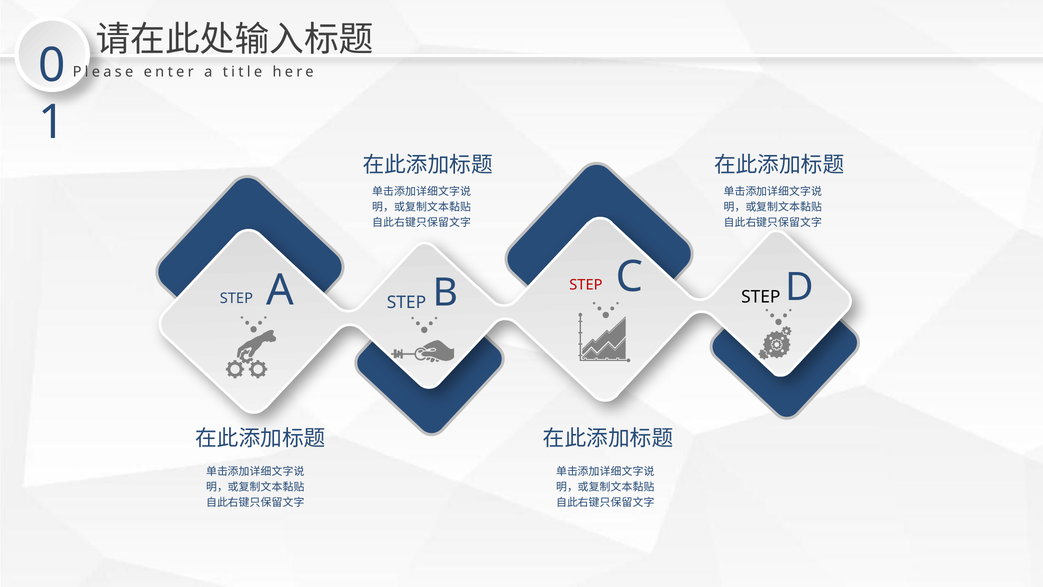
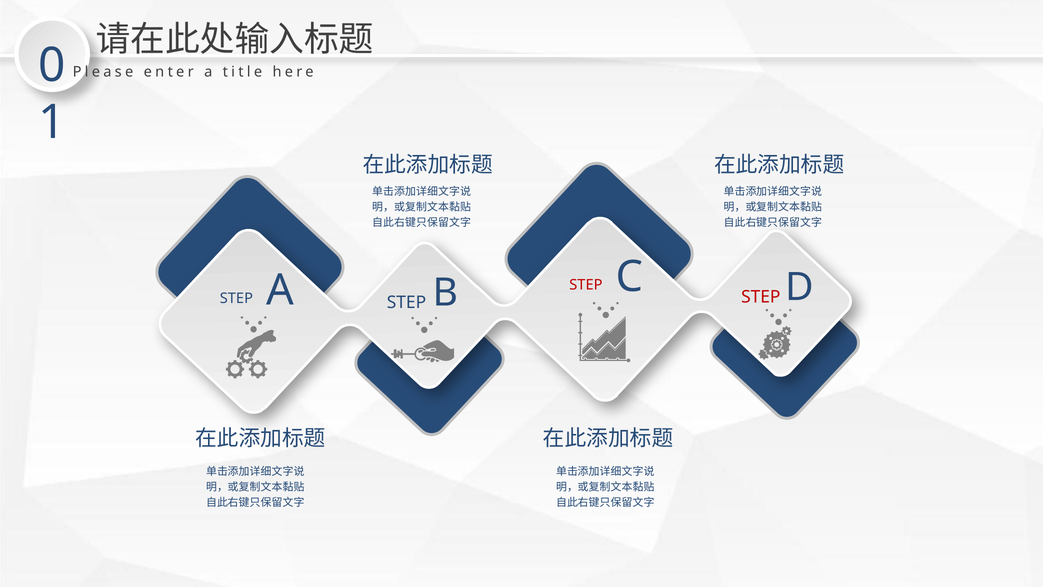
STEP colour: black -> red (761, 297)
